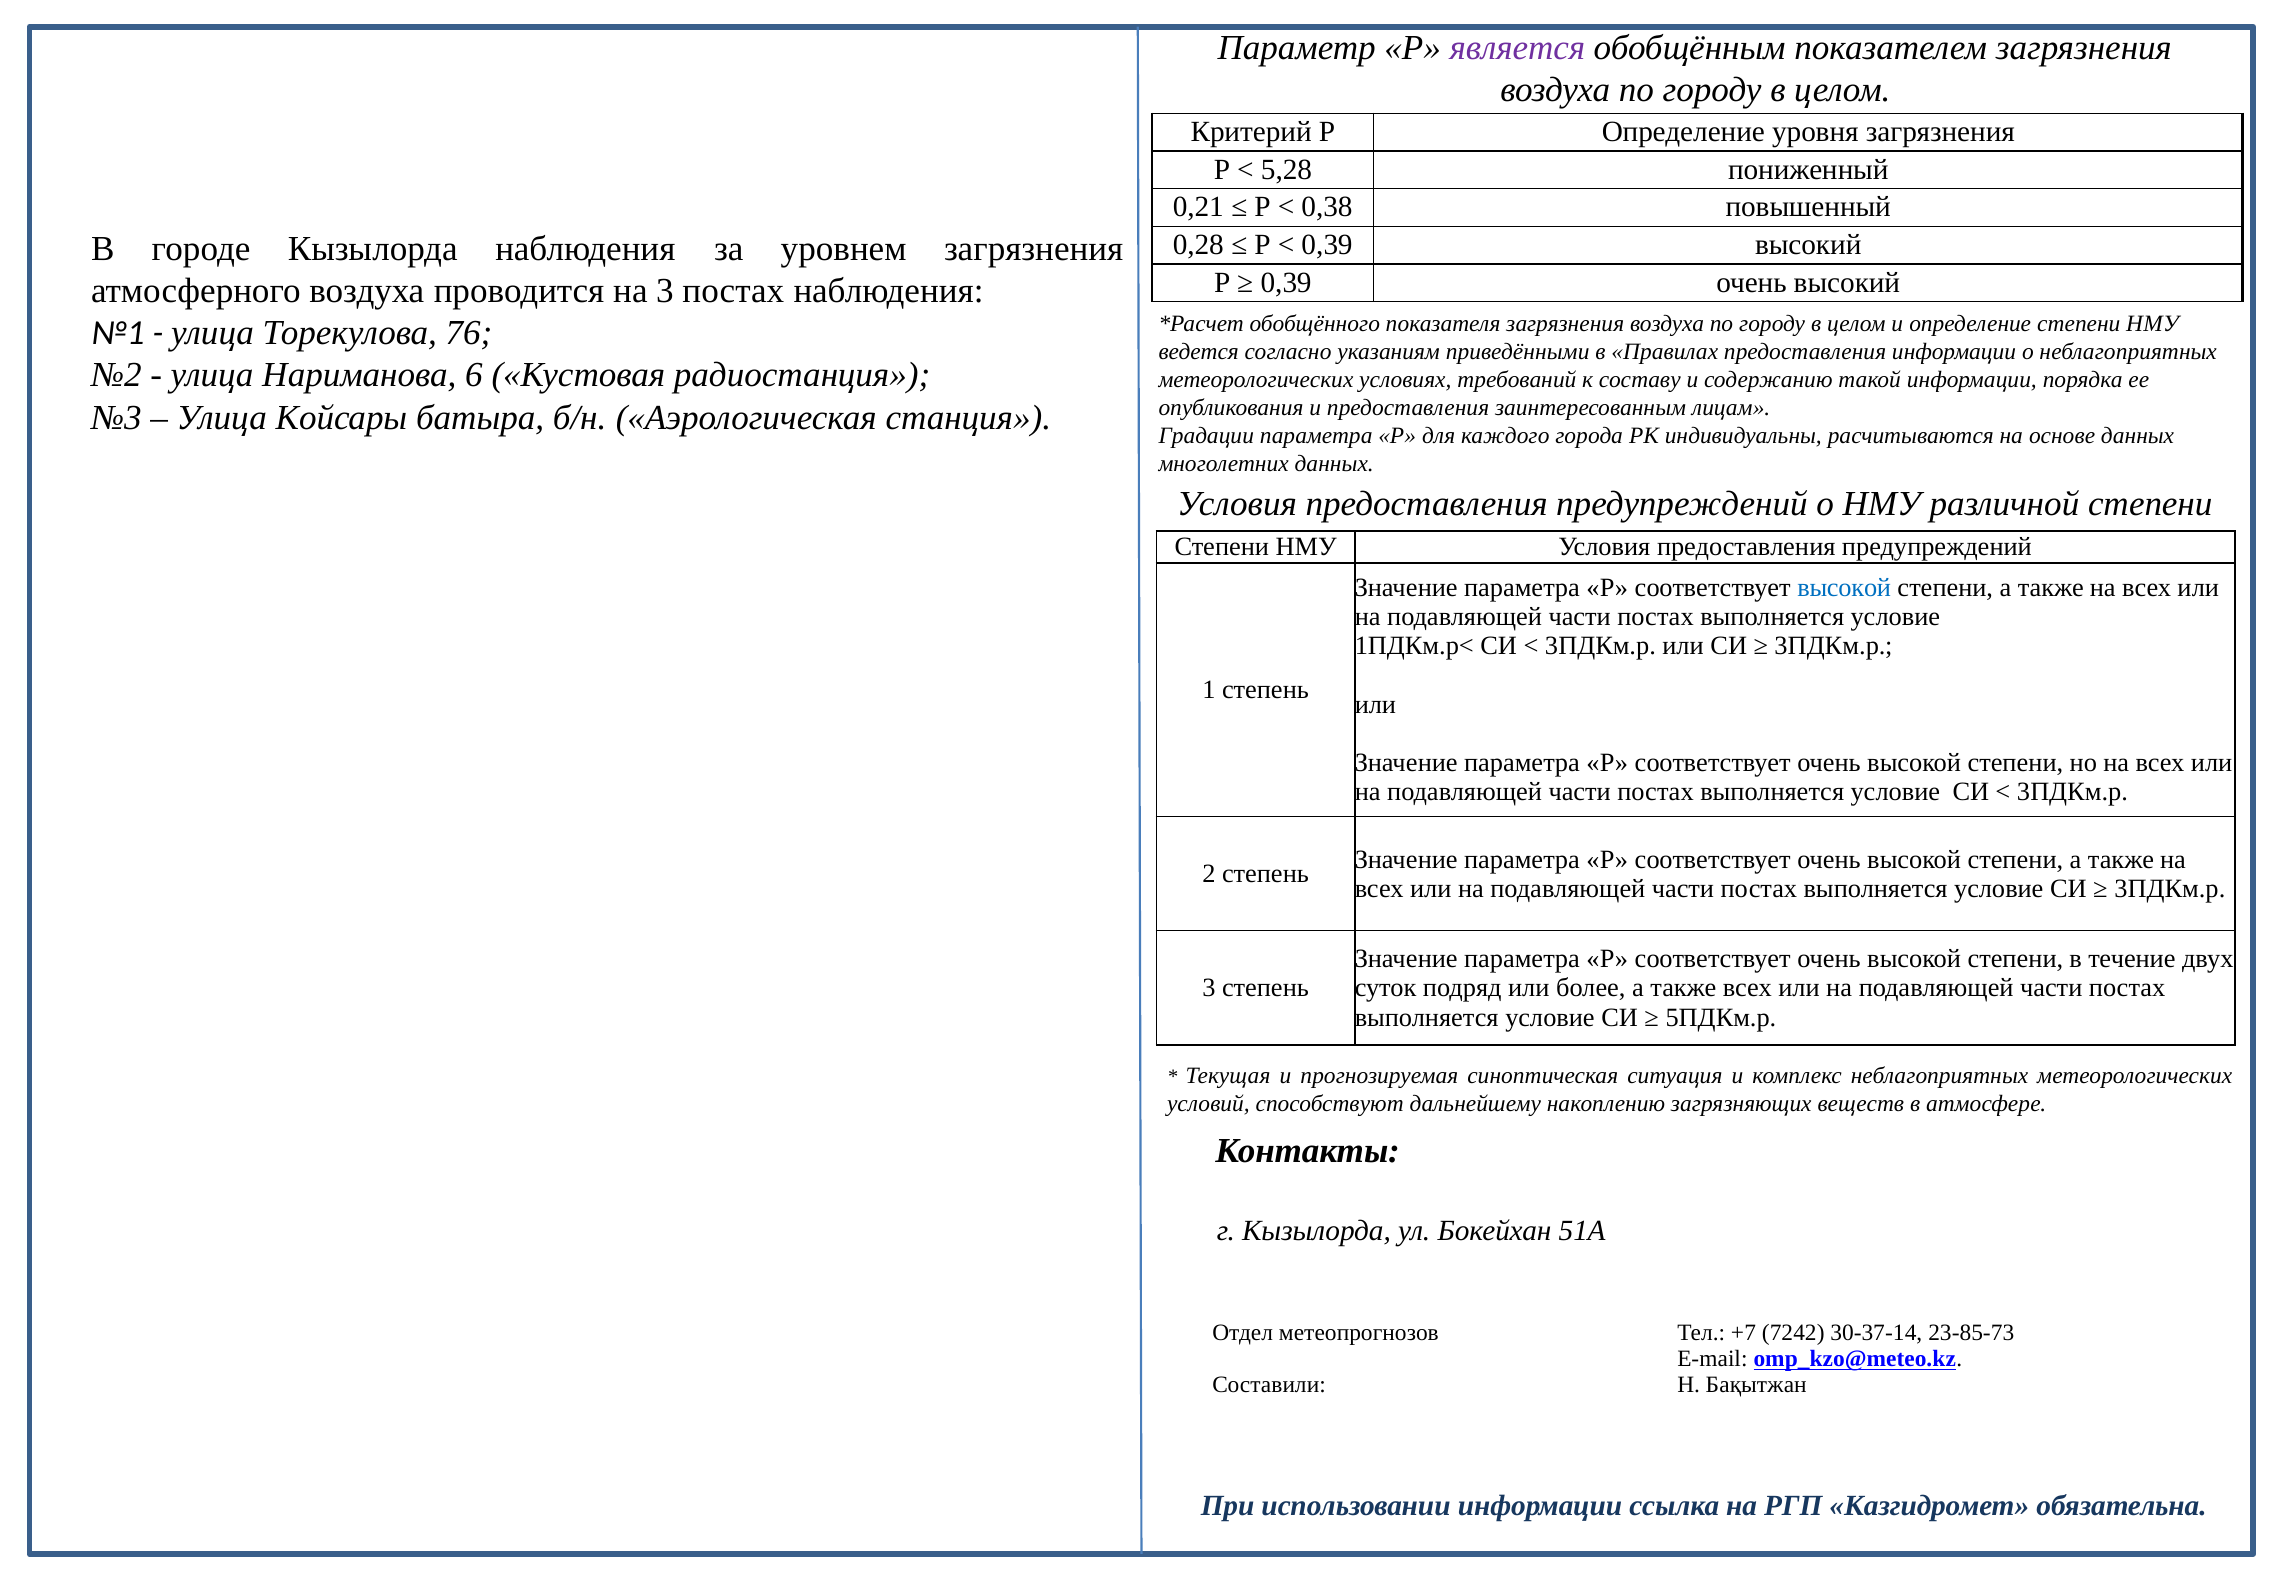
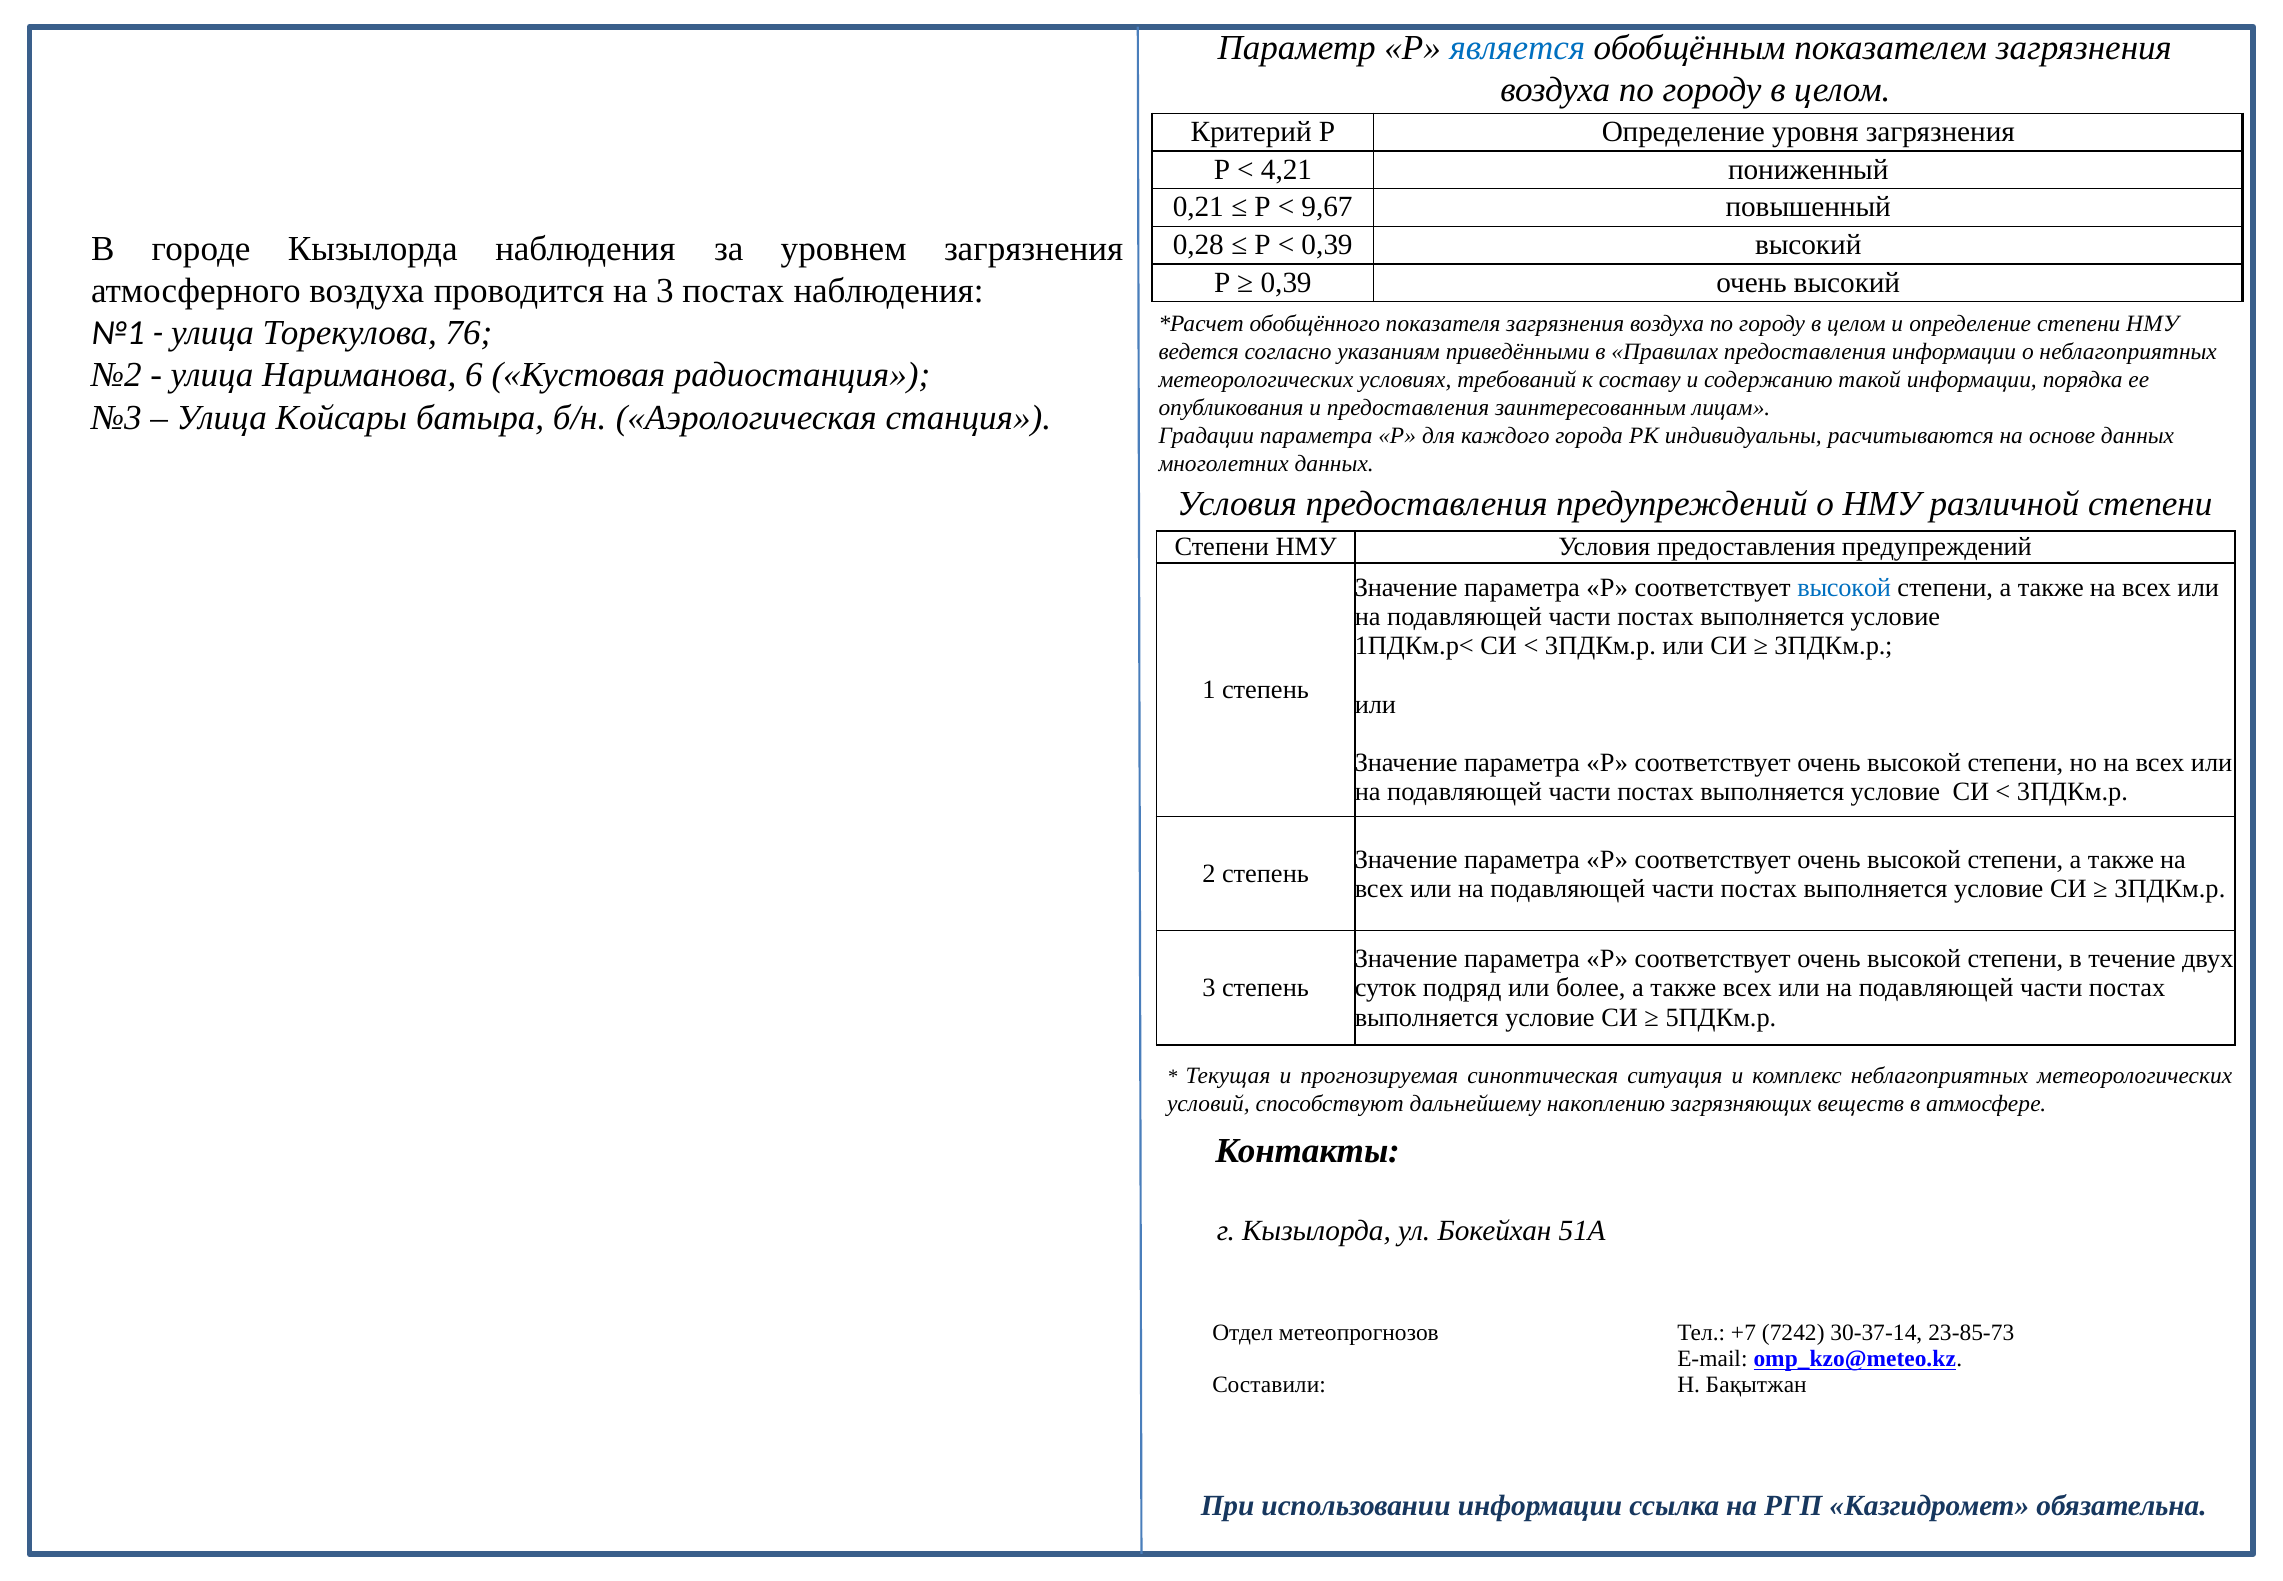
является colour: purple -> blue (1517, 47)
5,28: 5,28 -> 4,21 (1286, 170)
0,38: 0,38 -> 9,67 (1327, 207)
